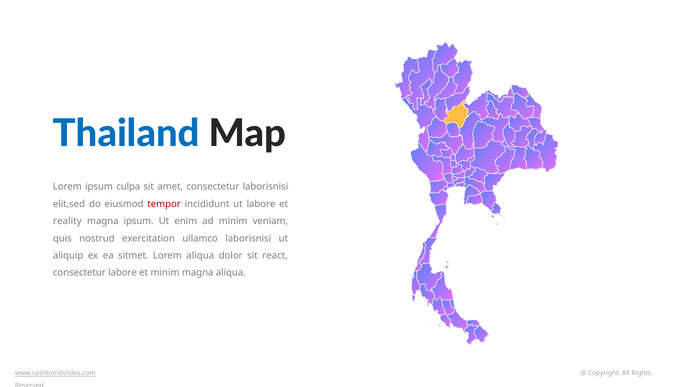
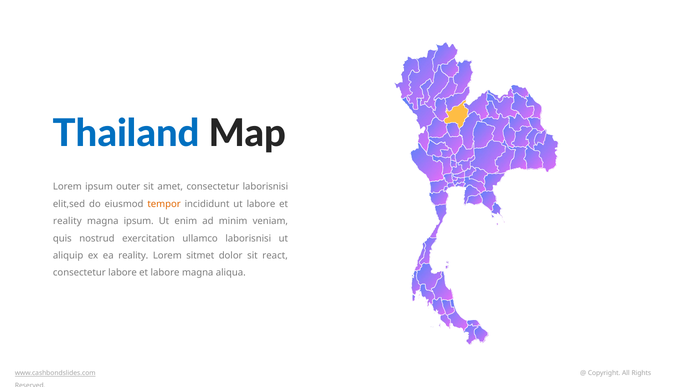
culpa: culpa -> outer (128, 187)
tempor colour: red -> orange (164, 204)
ea sitmet: sitmet -> reality (133, 256)
Lorem aliqua: aliqua -> sitmet (200, 256)
et minim: minim -> labore (165, 273)
